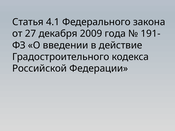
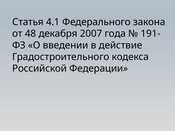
27: 27 -> 48 (31, 34)
2009: 2009 -> 2007 (91, 34)
